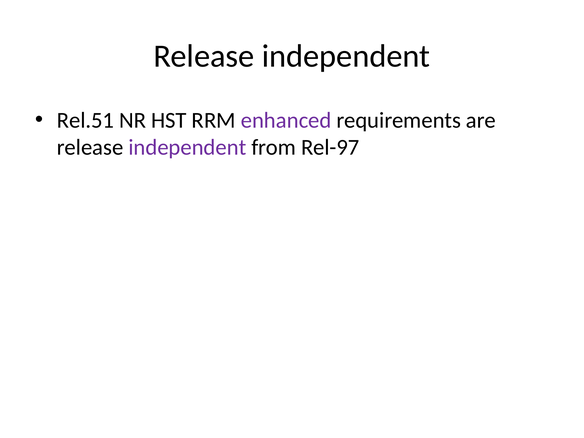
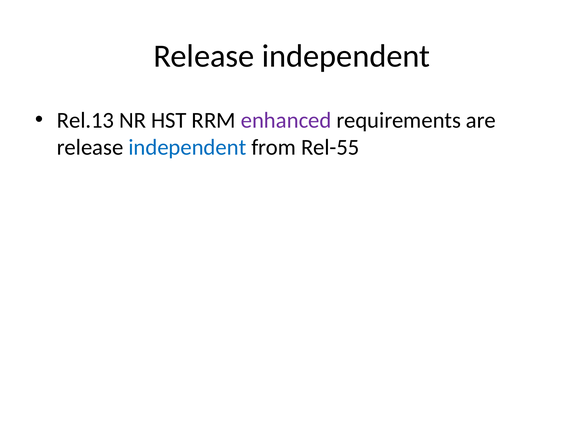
Rel.51: Rel.51 -> Rel.13 (85, 120)
independent colour: purple -> blue (187, 147)
Rel-97: Rel-97 -> Rel-55 (330, 147)
